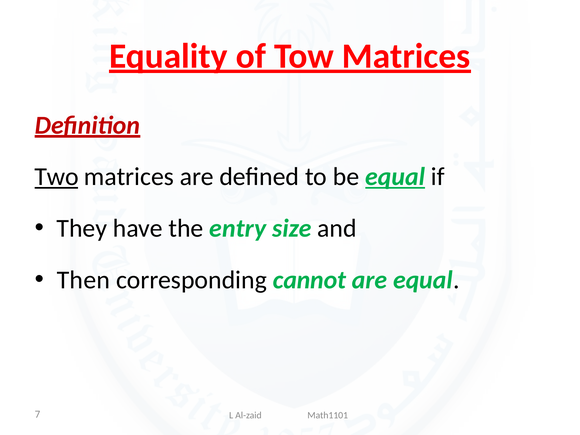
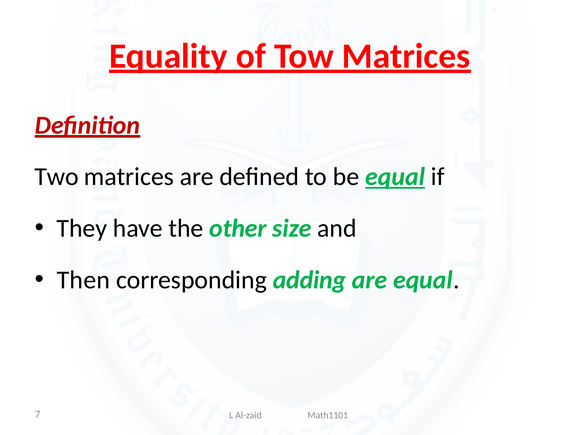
Two underline: present -> none (57, 177)
entry: entry -> other (238, 228)
cannot: cannot -> adding (310, 280)
